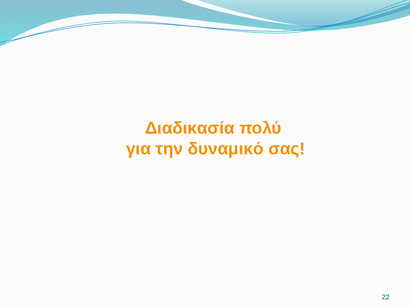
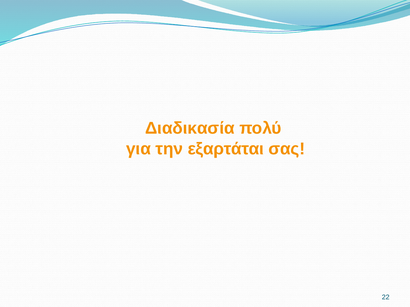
δυναμικό: δυναμικό -> εξαρτάται (226, 149)
